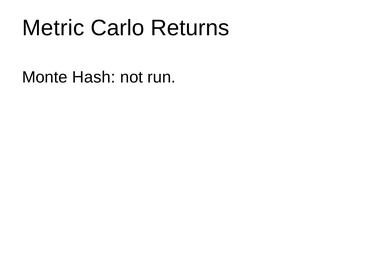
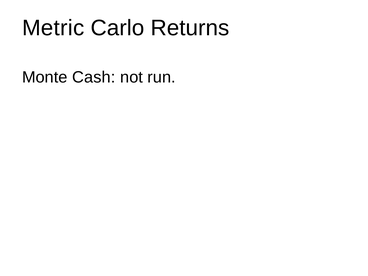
Hash: Hash -> Cash (94, 77)
